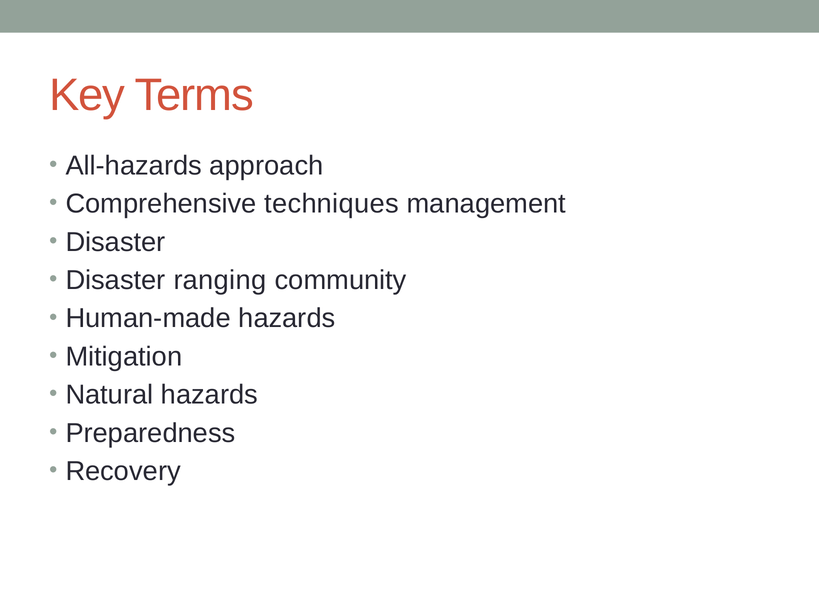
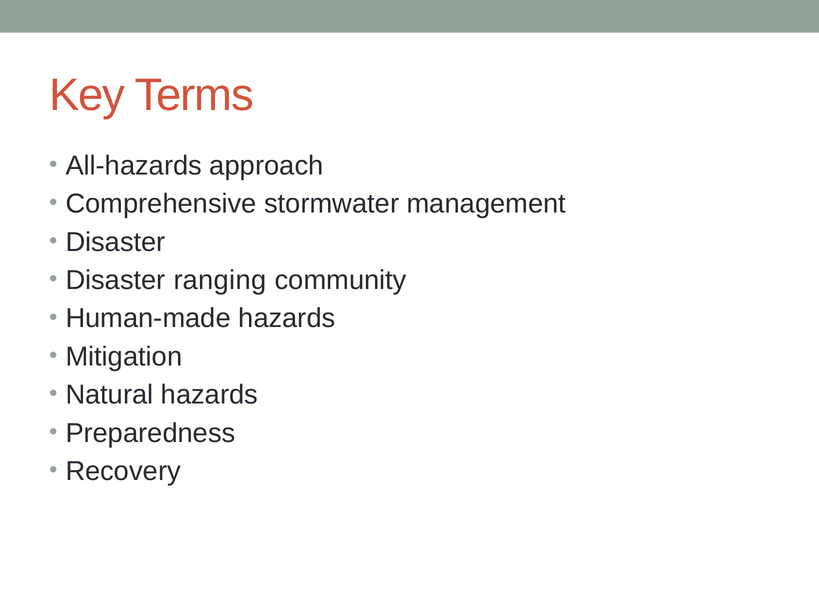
techniques: techniques -> stormwater (332, 204)
